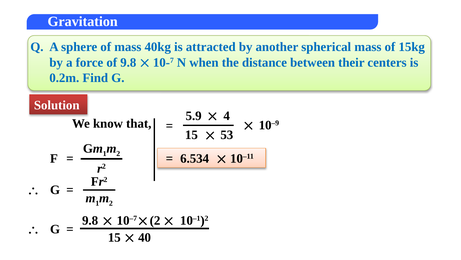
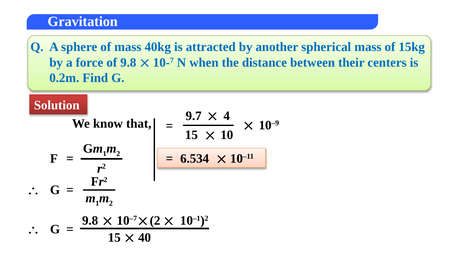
5.9: 5.9 -> 9.7 (194, 116)
53: 53 -> 10 (227, 135)
